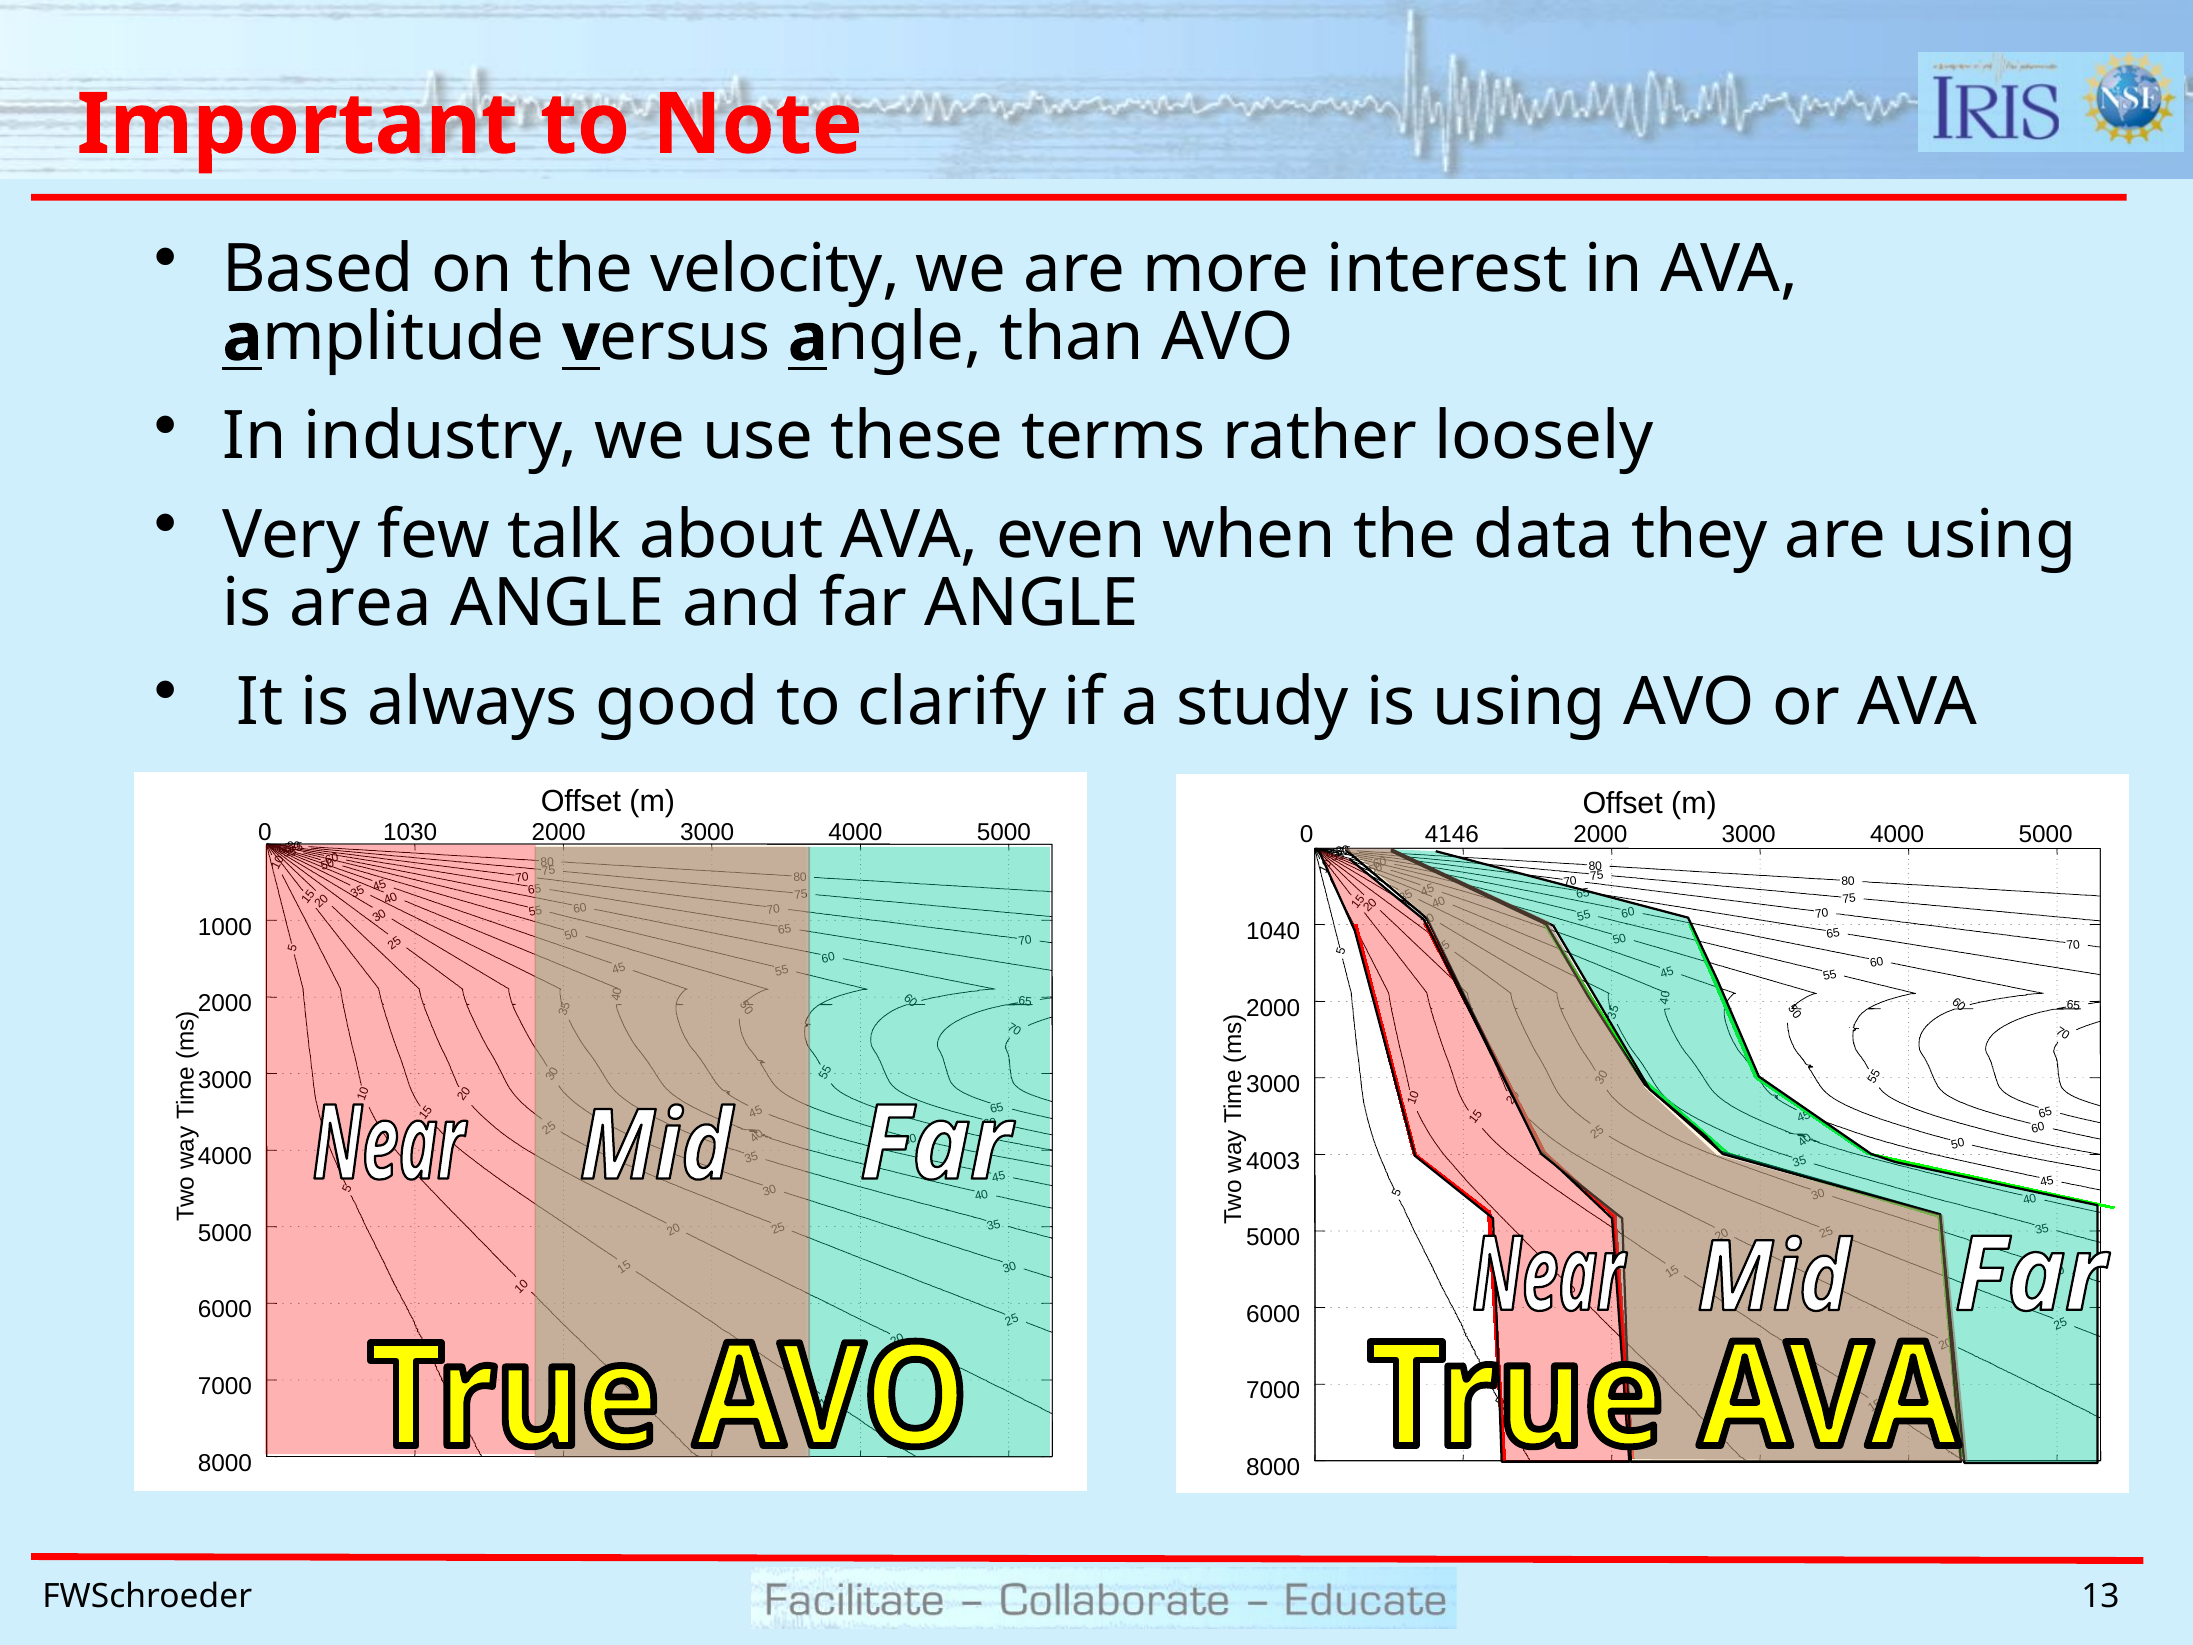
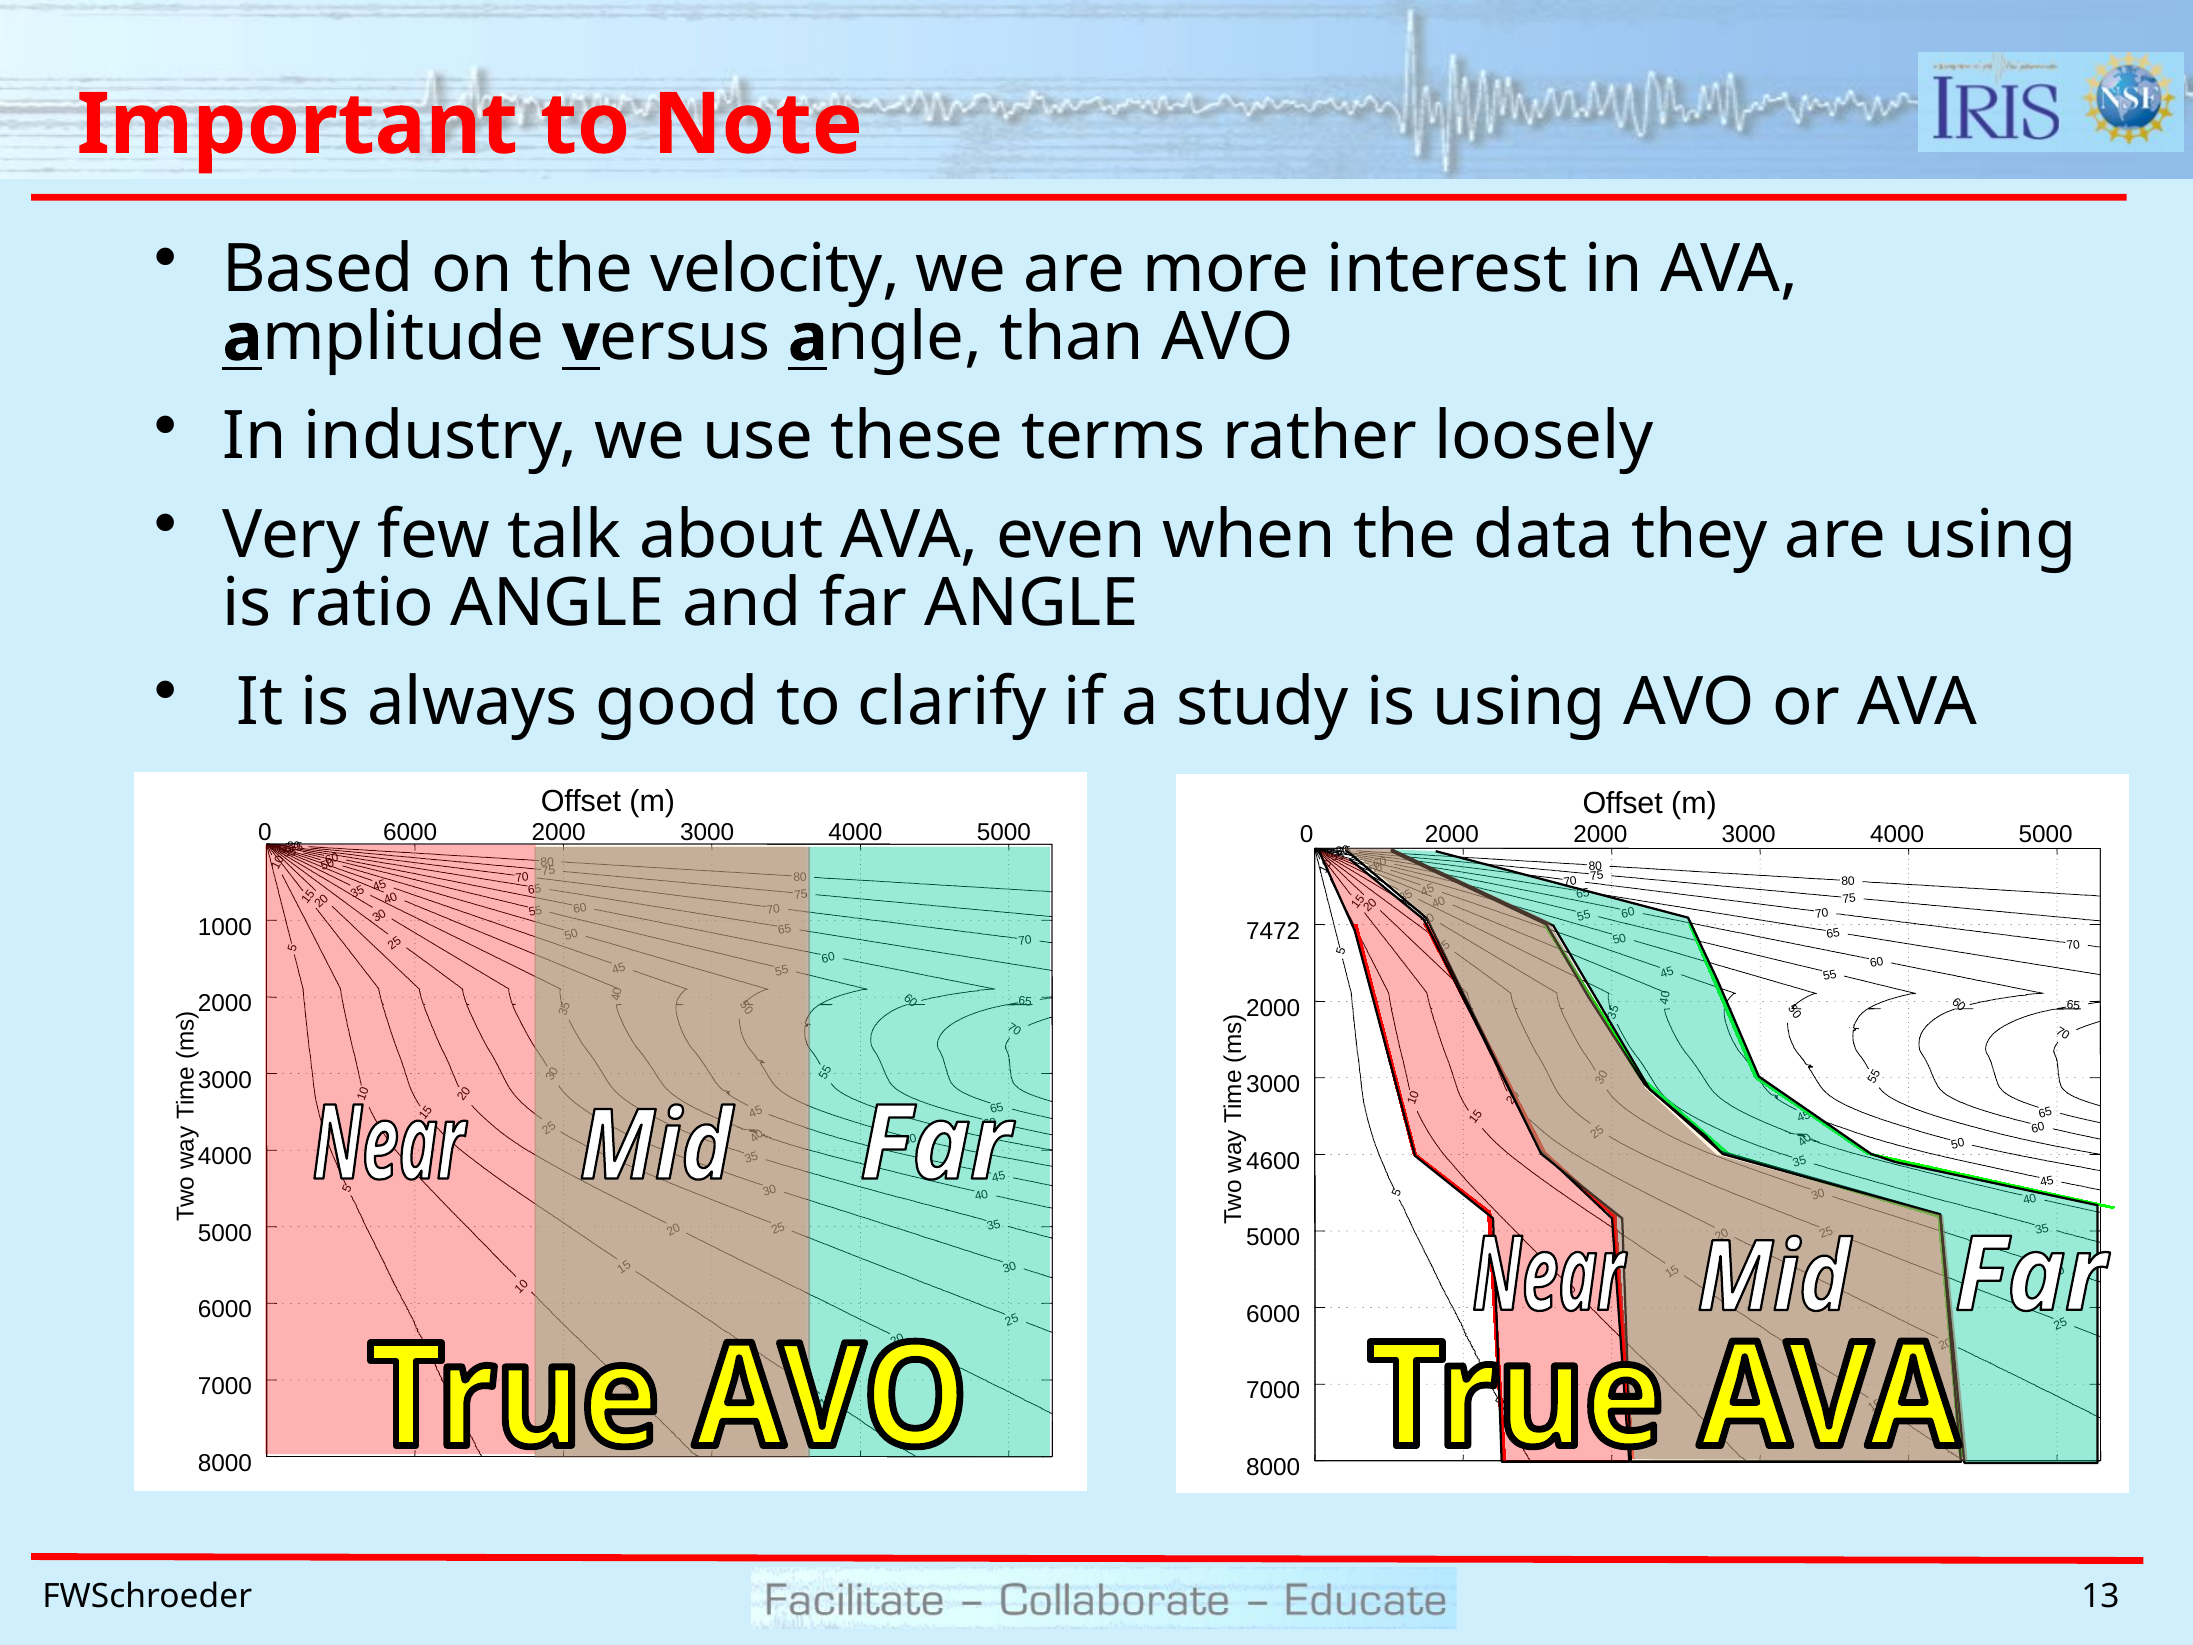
area: area -> ratio (361, 604)
0 1030: 1030 -> 6000 (410, 832)
0 4146: 4146 -> 2000 (1452, 834)
1040: 1040 -> 7472 (1273, 931)
4003: 4003 -> 4600 (1273, 1161)
